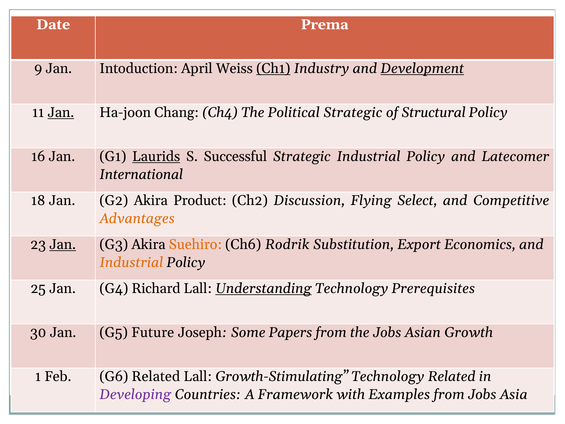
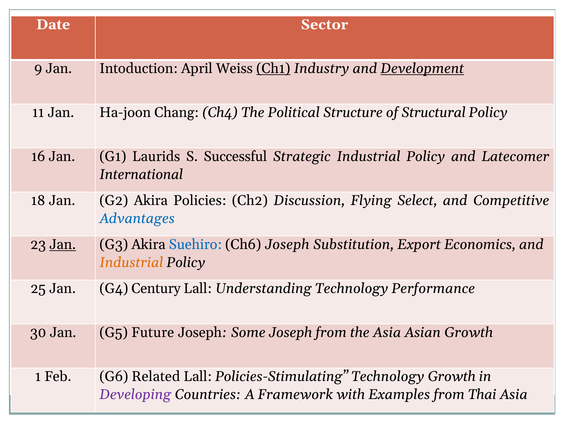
Prema: Prema -> Sector (324, 25)
Jan underline: present -> none (61, 112)
Political Strategic: Strategic -> Structure (353, 112)
Laurids underline: present -> none (156, 156)
Product: Product -> Policies (200, 200)
Advantages colour: orange -> blue (137, 218)
Suehiro colour: orange -> blue (195, 244)
Ch6 Rodrik: Rodrik -> Joseph (287, 244)
Richard: Richard -> Century (156, 288)
Understanding underline: present -> none (263, 288)
Prerequisites: Prerequisites -> Performance (433, 288)
Some Papers: Papers -> Joseph (291, 332)
the Jobs: Jobs -> Asia (387, 332)
Growth-Stimulating: Growth-Stimulating -> Policies-Stimulating (282, 376)
Technology Related: Related -> Growth (452, 376)
from Jobs: Jobs -> Thai (482, 394)
